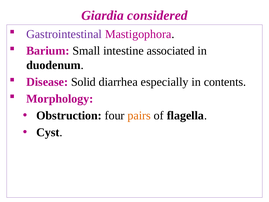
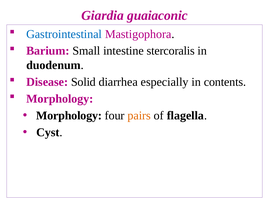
considered: considered -> guaiaconic (157, 16)
Gastrointestinal colour: purple -> blue (64, 34)
associated: associated -> stercoralis (171, 51)
Obstruction: Obstruction -> Morphology (69, 115)
